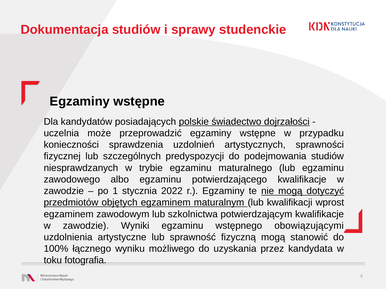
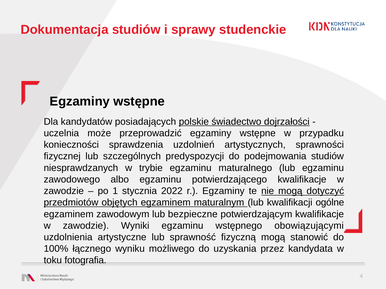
wprost: wprost -> ogólne (330, 203)
szkolnictwa: szkolnictwa -> bezpieczne (193, 214)
